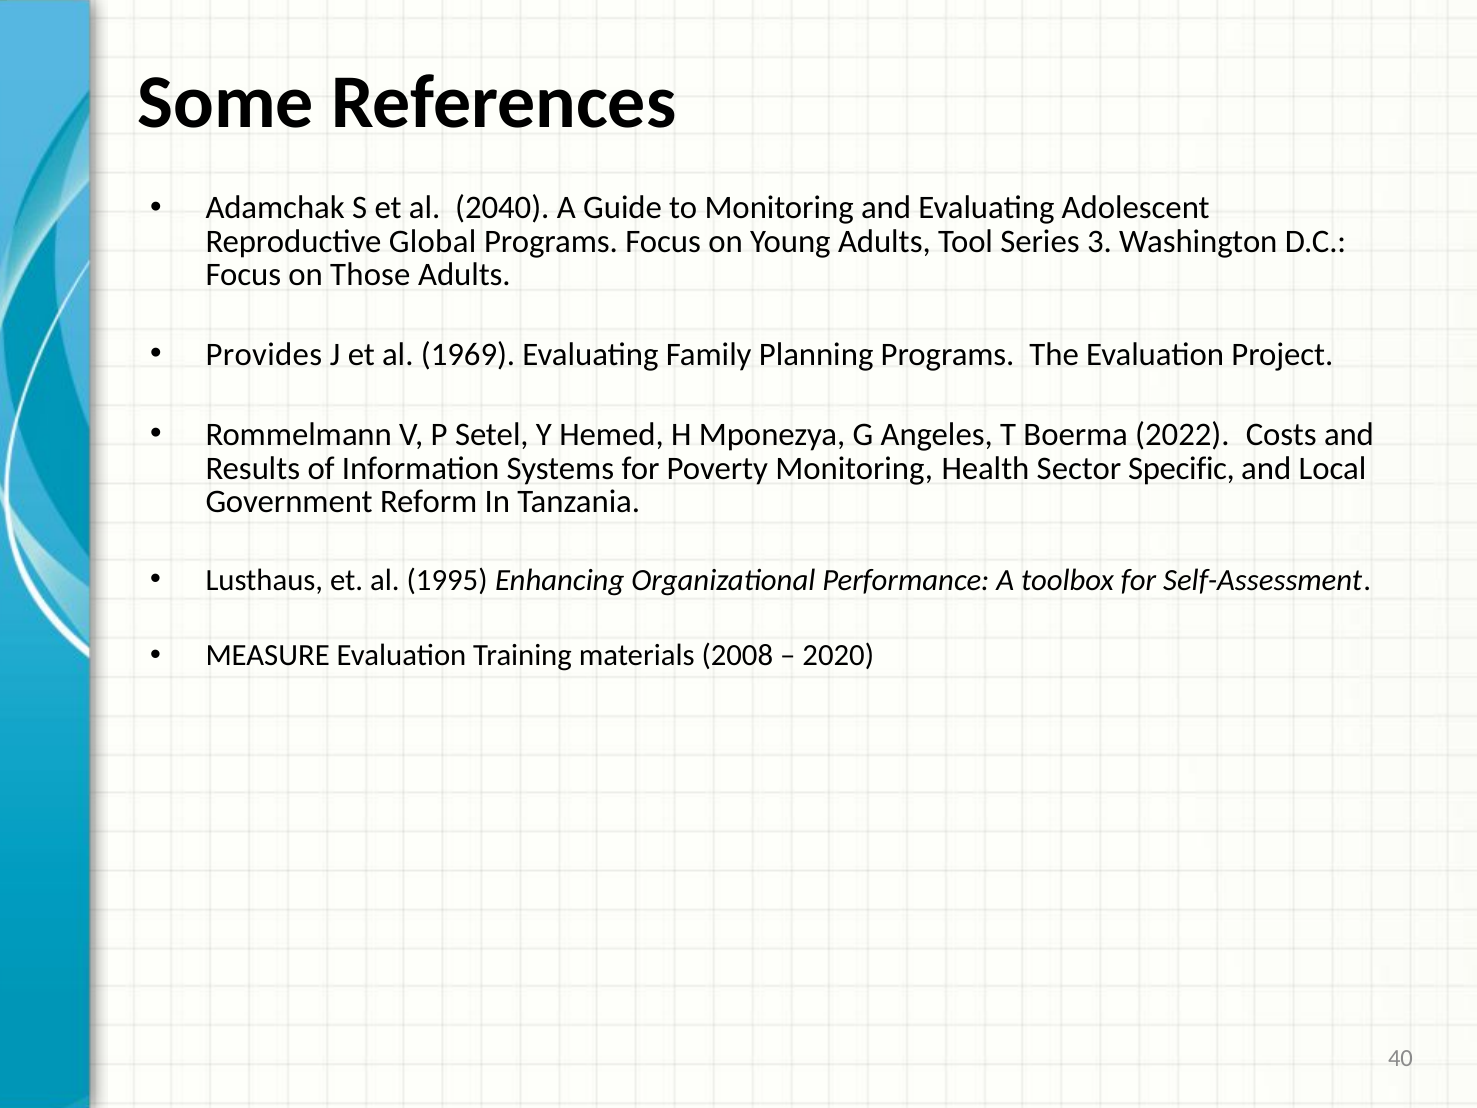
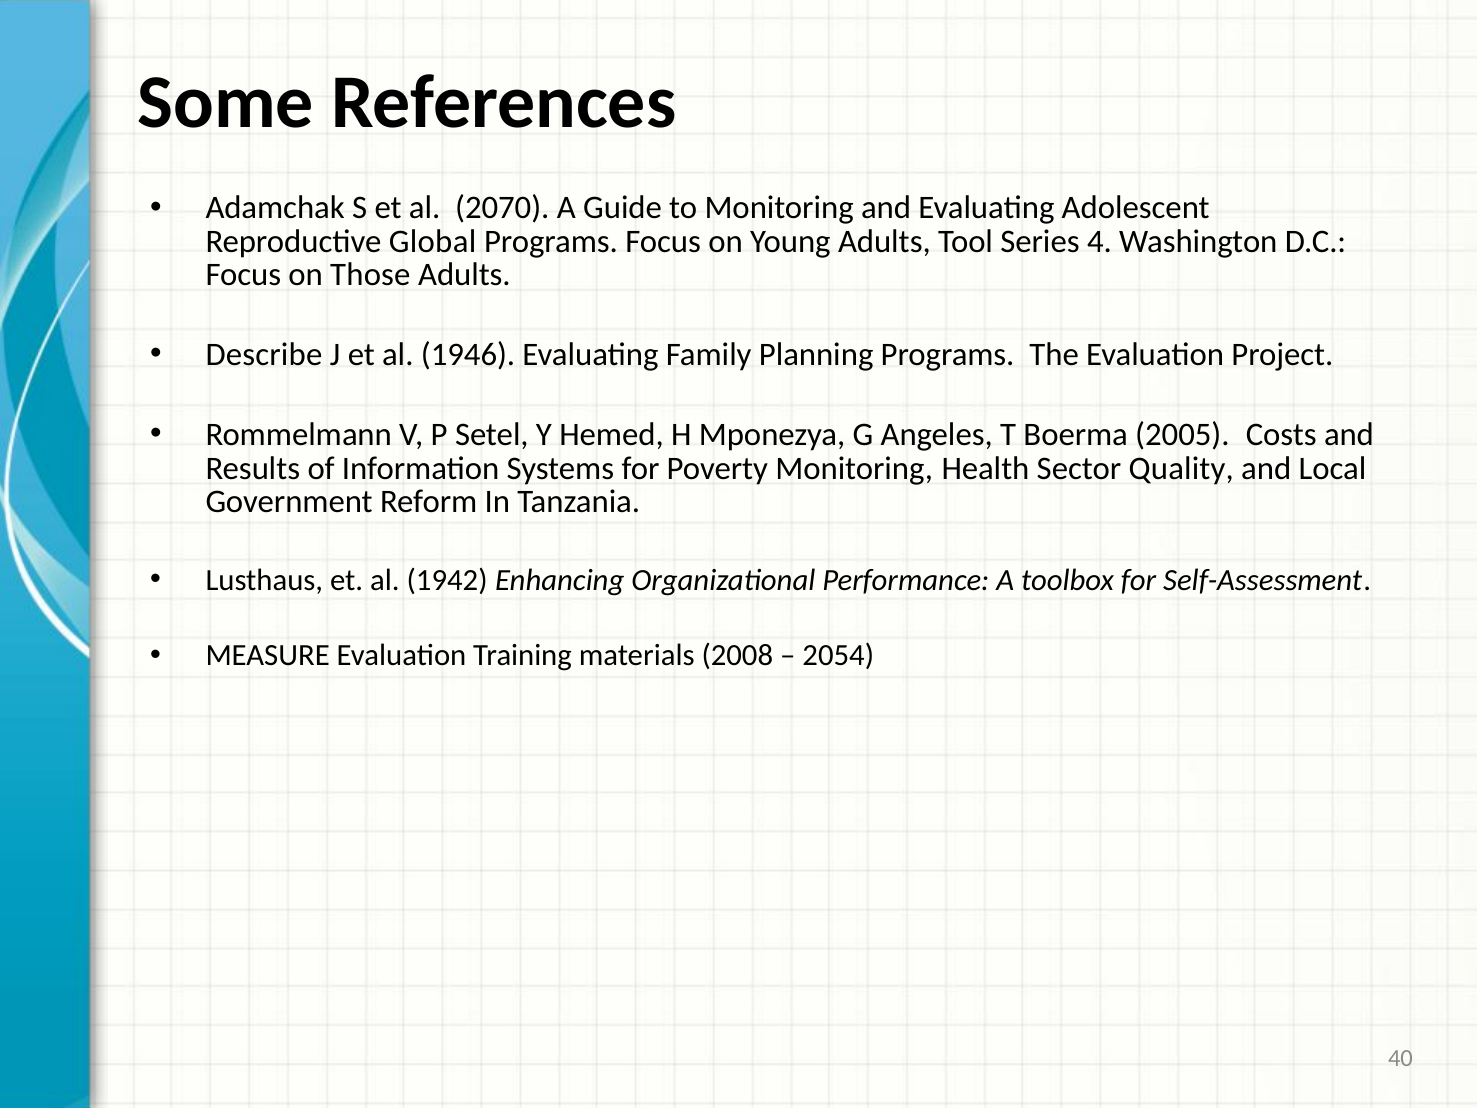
2040: 2040 -> 2070 (502, 208)
3: 3 -> 4 (1099, 241)
Provides: Provides -> Describe (264, 355)
1969: 1969 -> 1946 (468, 355)
2022: 2022 -> 2005 (1182, 435)
Specific: Specific -> Quality (1181, 468)
1995: 1995 -> 1942 (447, 580)
2020: 2020 -> 2054 (838, 655)
